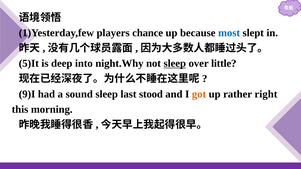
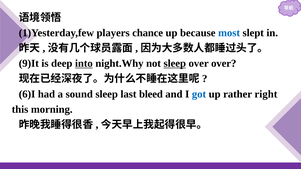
5)It: 5)It -> 9)It (29, 64)
into underline: none -> present (84, 64)
over little: little -> over (224, 64)
9)I: 9)I -> 6)I (27, 94)
stood: stood -> bleed (151, 94)
got colour: orange -> blue (199, 94)
